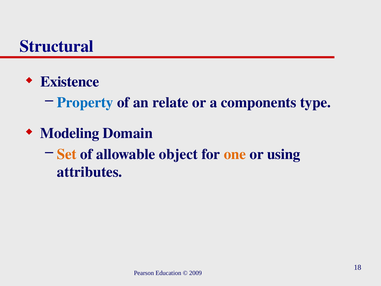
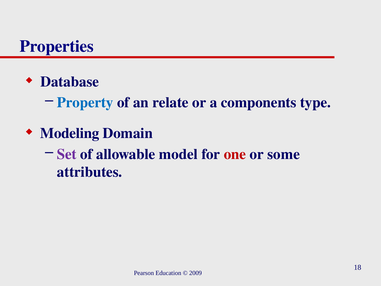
Structural: Structural -> Properties (57, 46)
Existence: Existence -> Database (70, 82)
Set colour: orange -> purple (67, 154)
object: object -> model (178, 154)
one colour: orange -> red (235, 154)
using: using -> some (284, 154)
